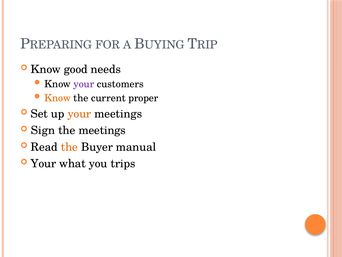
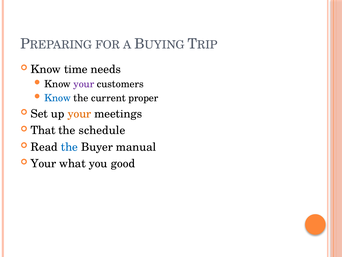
good: good -> time (76, 69)
Know colour: orange -> blue (58, 98)
Sign: Sign -> That (43, 130)
the meetings: meetings -> schedule (102, 130)
the colour: orange -> blue (69, 147)
trips: trips -> good (123, 163)
